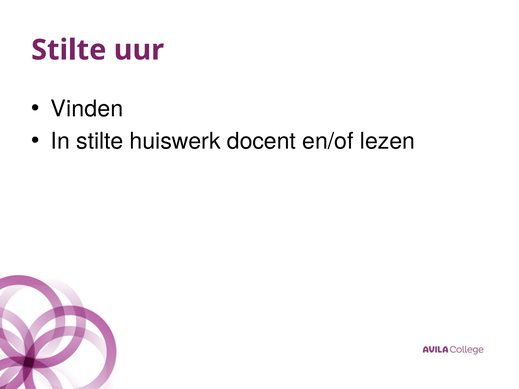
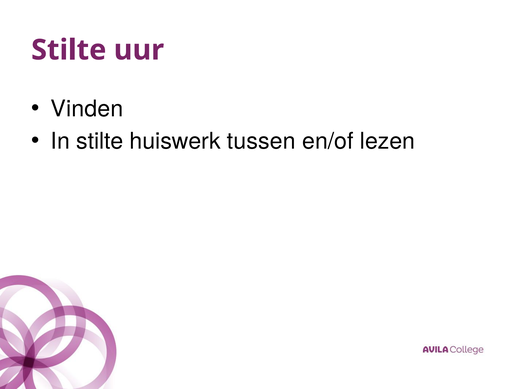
docent: docent -> tussen (261, 141)
